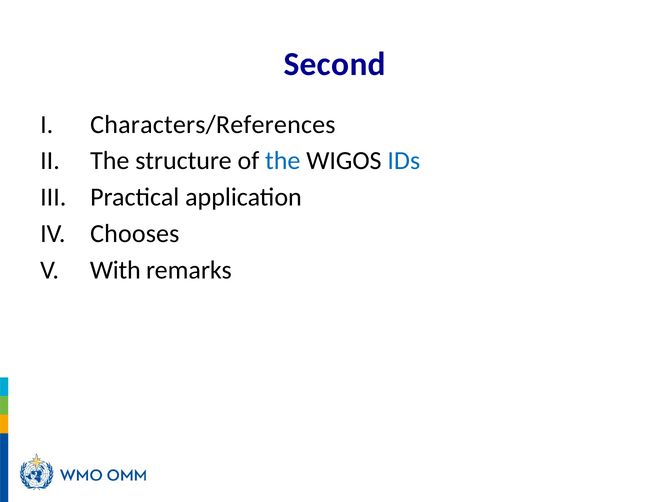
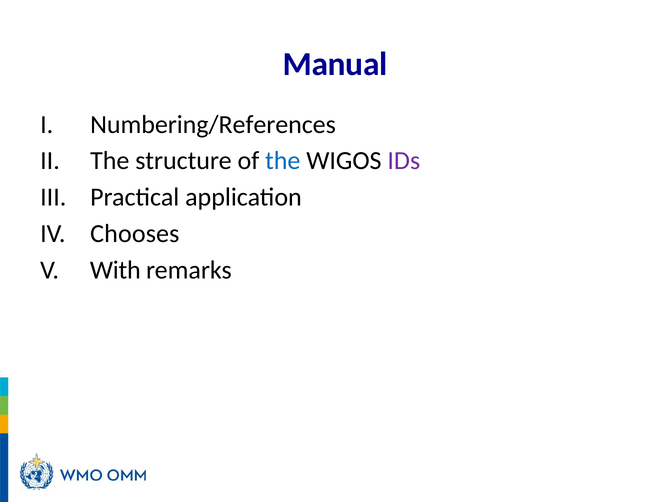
Second: Second -> Manual (335, 64)
Characters/References: Characters/References -> Numbering/References (213, 125)
IDs colour: blue -> purple (404, 161)
